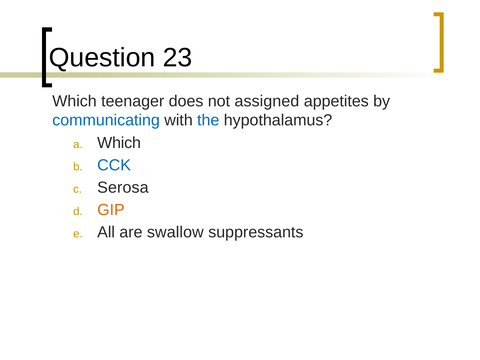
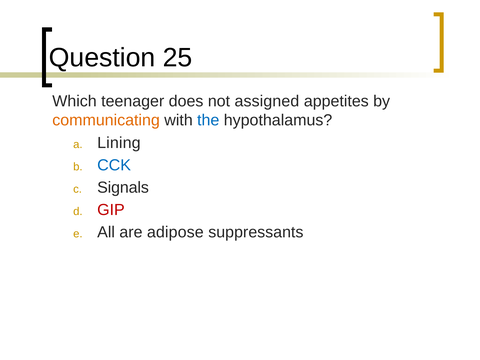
23: 23 -> 25 (178, 58)
communicating colour: blue -> orange (106, 120)
Which: Which -> Lining (119, 143)
Serosa: Serosa -> Signals (123, 188)
GIP colour: orange -> red (111, 210)
swallow: swallow -> adipose (175, 232)
